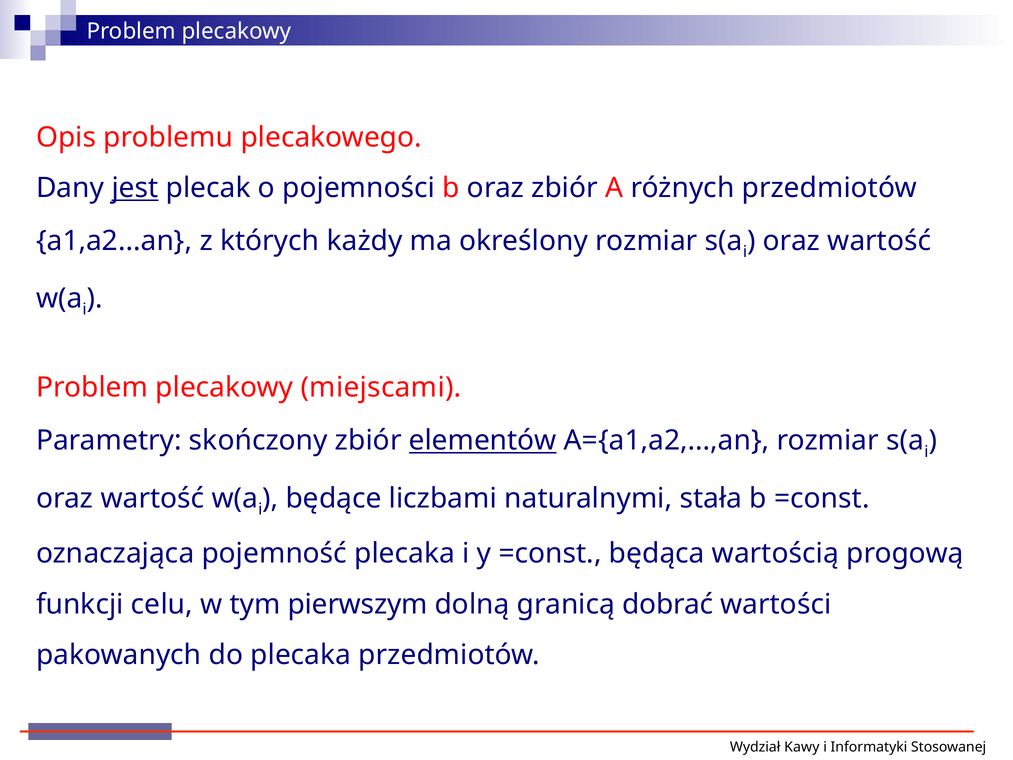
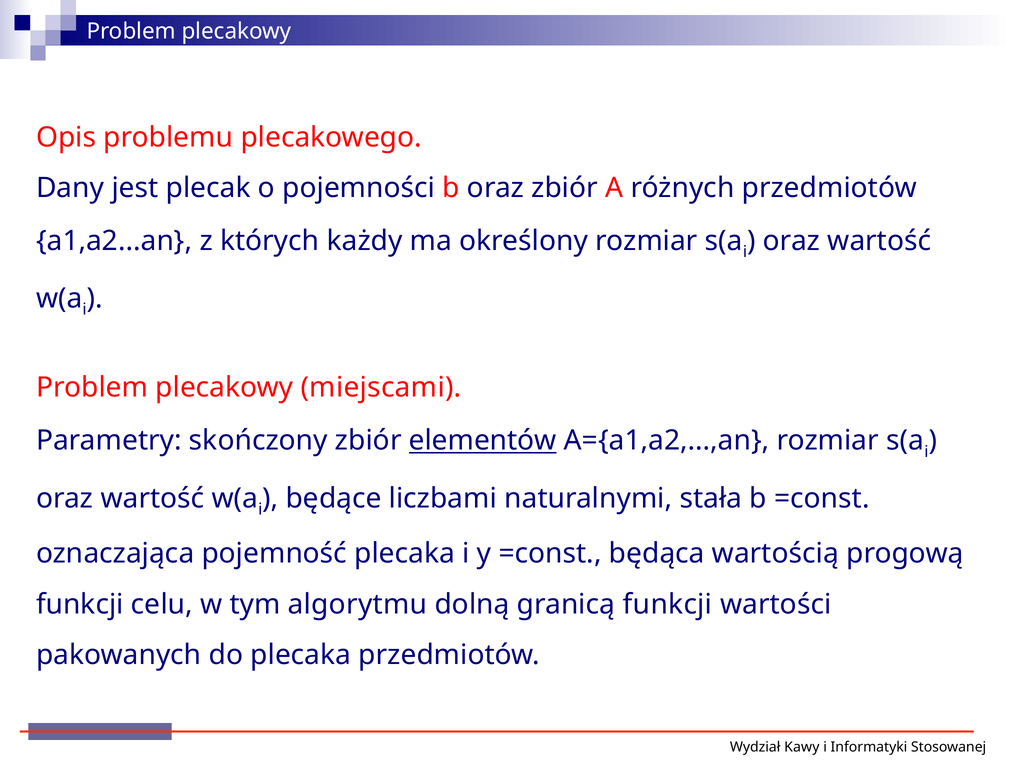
jest underline: present -> none (135, 188)
pierwszym: pierwszym -> algorytmu (357, 604)
granicą dobrać: dobrać -> funkcji (668, 604)
